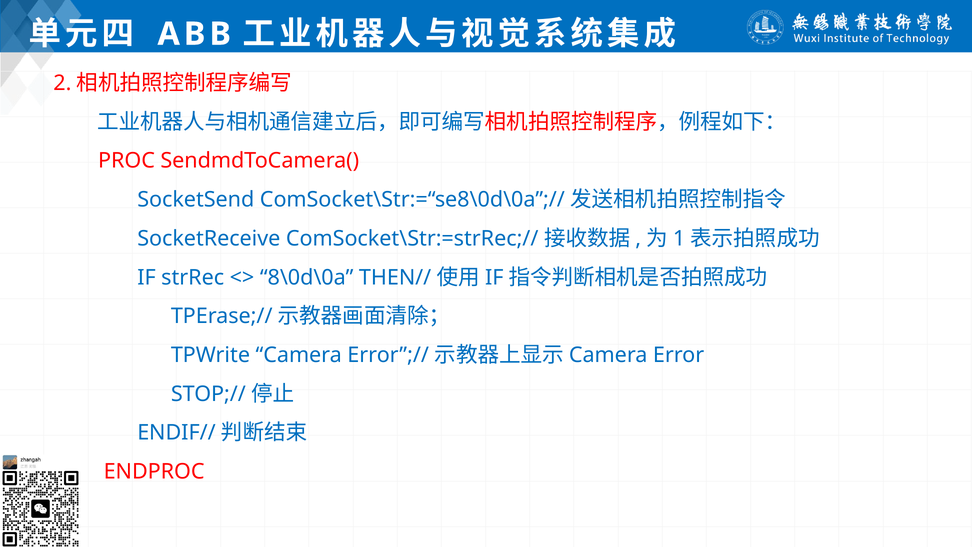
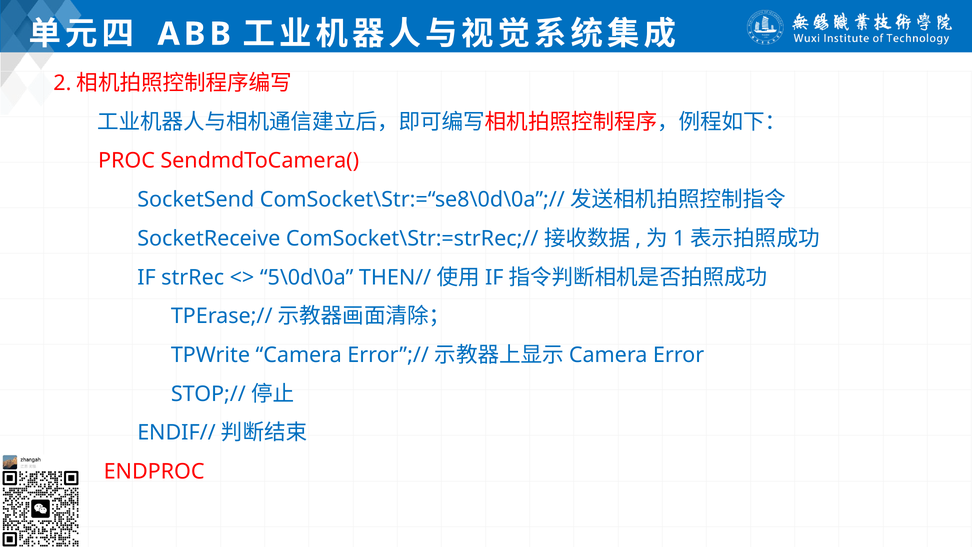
8\0d\0a: 8\0d\0a -> 5\0d\0a (307, 277)
